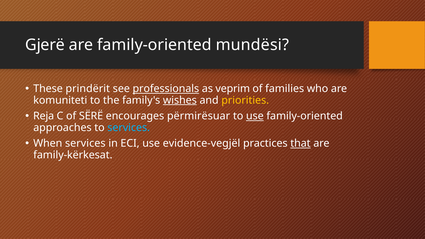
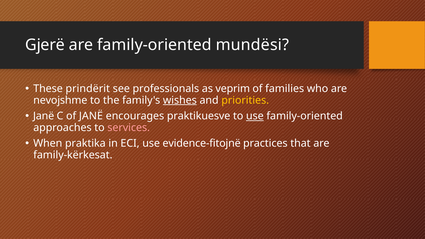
professionals underline: present -> none (166, 89)
komuniteti: komuniteti -> nevojshme (60, 100)
Reja: Reja -> Janë (44, 116)
of SËRË: SËRË -> JANË (91, 116)
përmirësuar: përmirësuar -> praktikuesve (199, 116)
services colour: light blue -> pink (129, 128)
When services: services -> praktika (85, 143)
evidence-vegjël: evidence-vegjël -> evidence-fitojnë (202, 143)
that underline: present -> none (300, 143)
